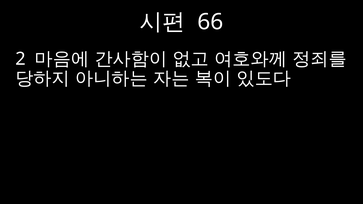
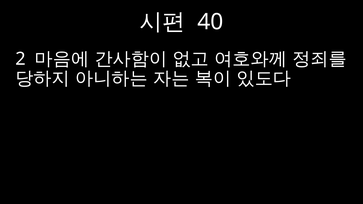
66: 66 -> 40 (210, 22)
